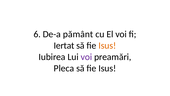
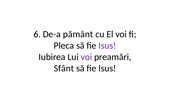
Iertat: Iertat -> Pleca (64, 45)
Isus colour: orange -> purple (107, 45)
Pleca: Pleca -> Sfânt (64, 68)
